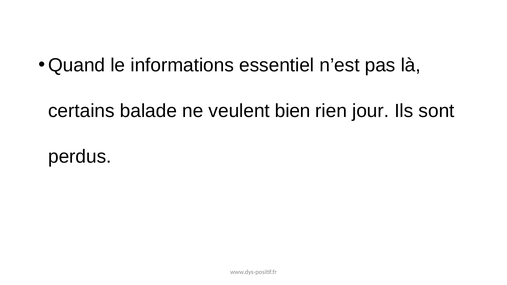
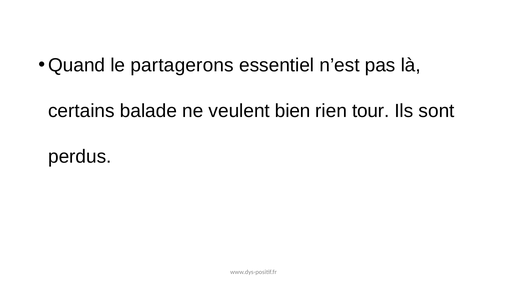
informations: informations -> partagerons (182, 65)
jour: jour -> tour (371, 111)
